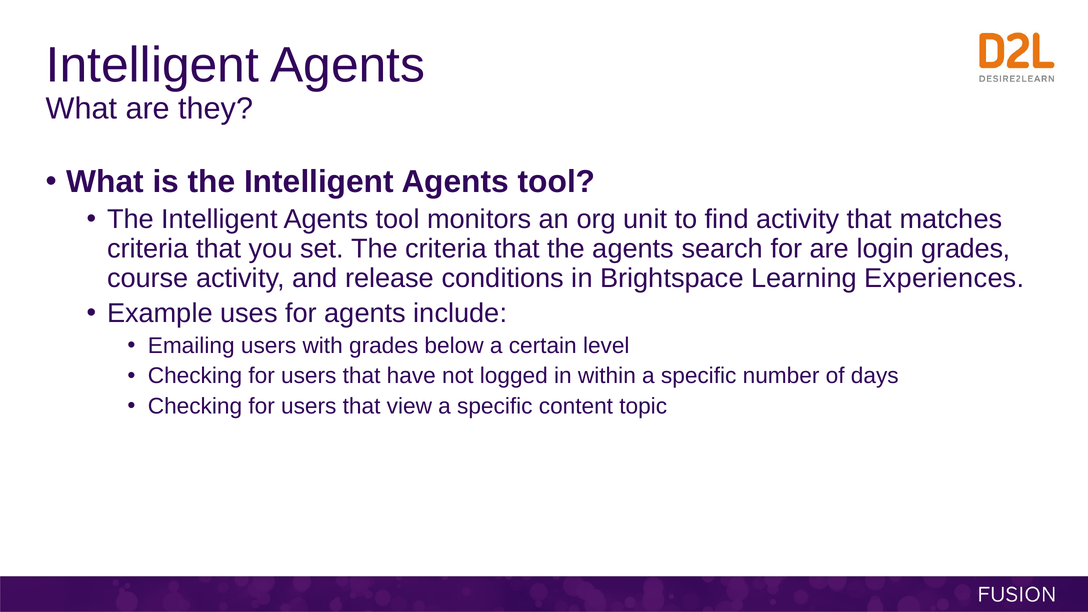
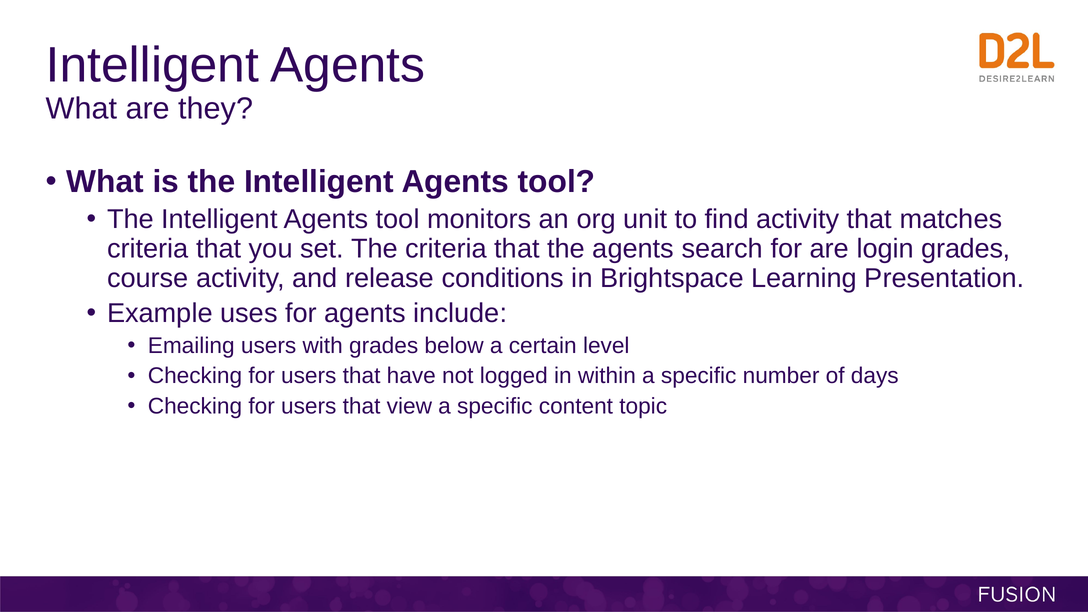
Experiences: Experiences -> Presentation (944, 278)
